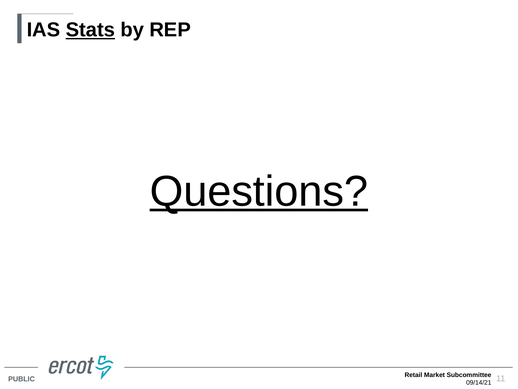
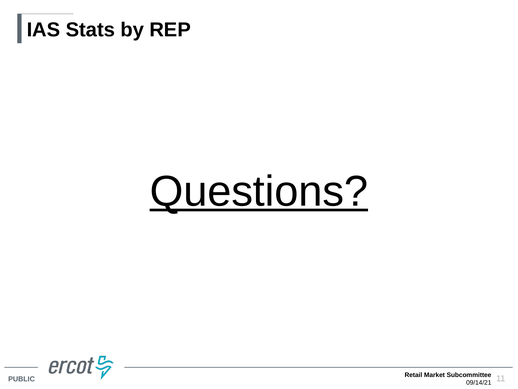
Stats underline: present -> none (90, 30)
